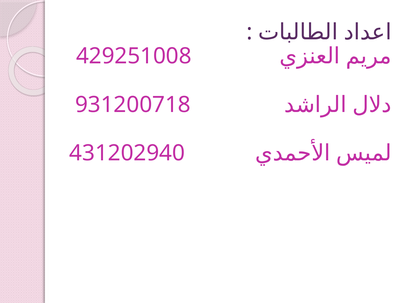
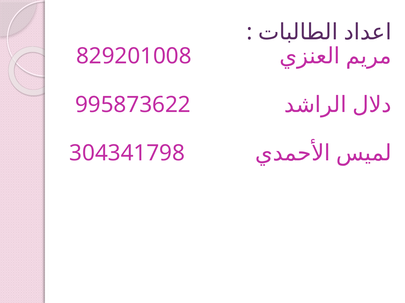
429251008: 429251008 -> 829201008 (134, 56)
931200718: 931200718 -> 995873622 (133, 105)
431202940: 431202940 -> 304341798 (127, 154)
